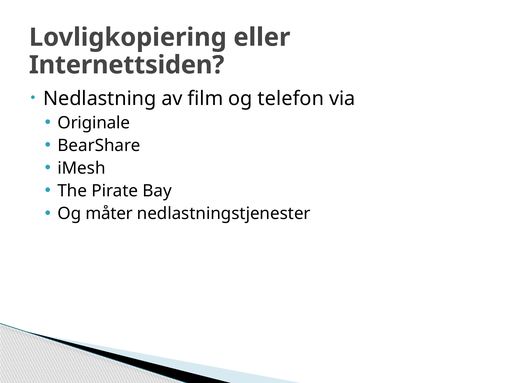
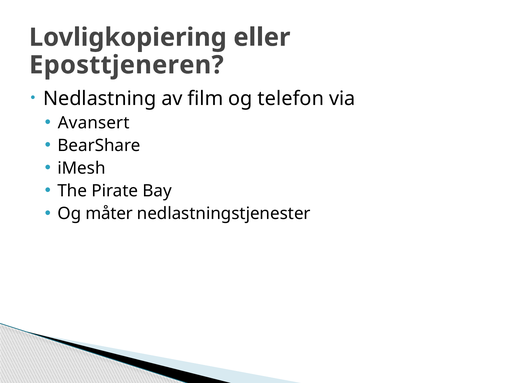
Internettsiden: Internettsiden -> Eposttjeneren (126, 65)
Originale: Originale -> Avansert (94, 123)
